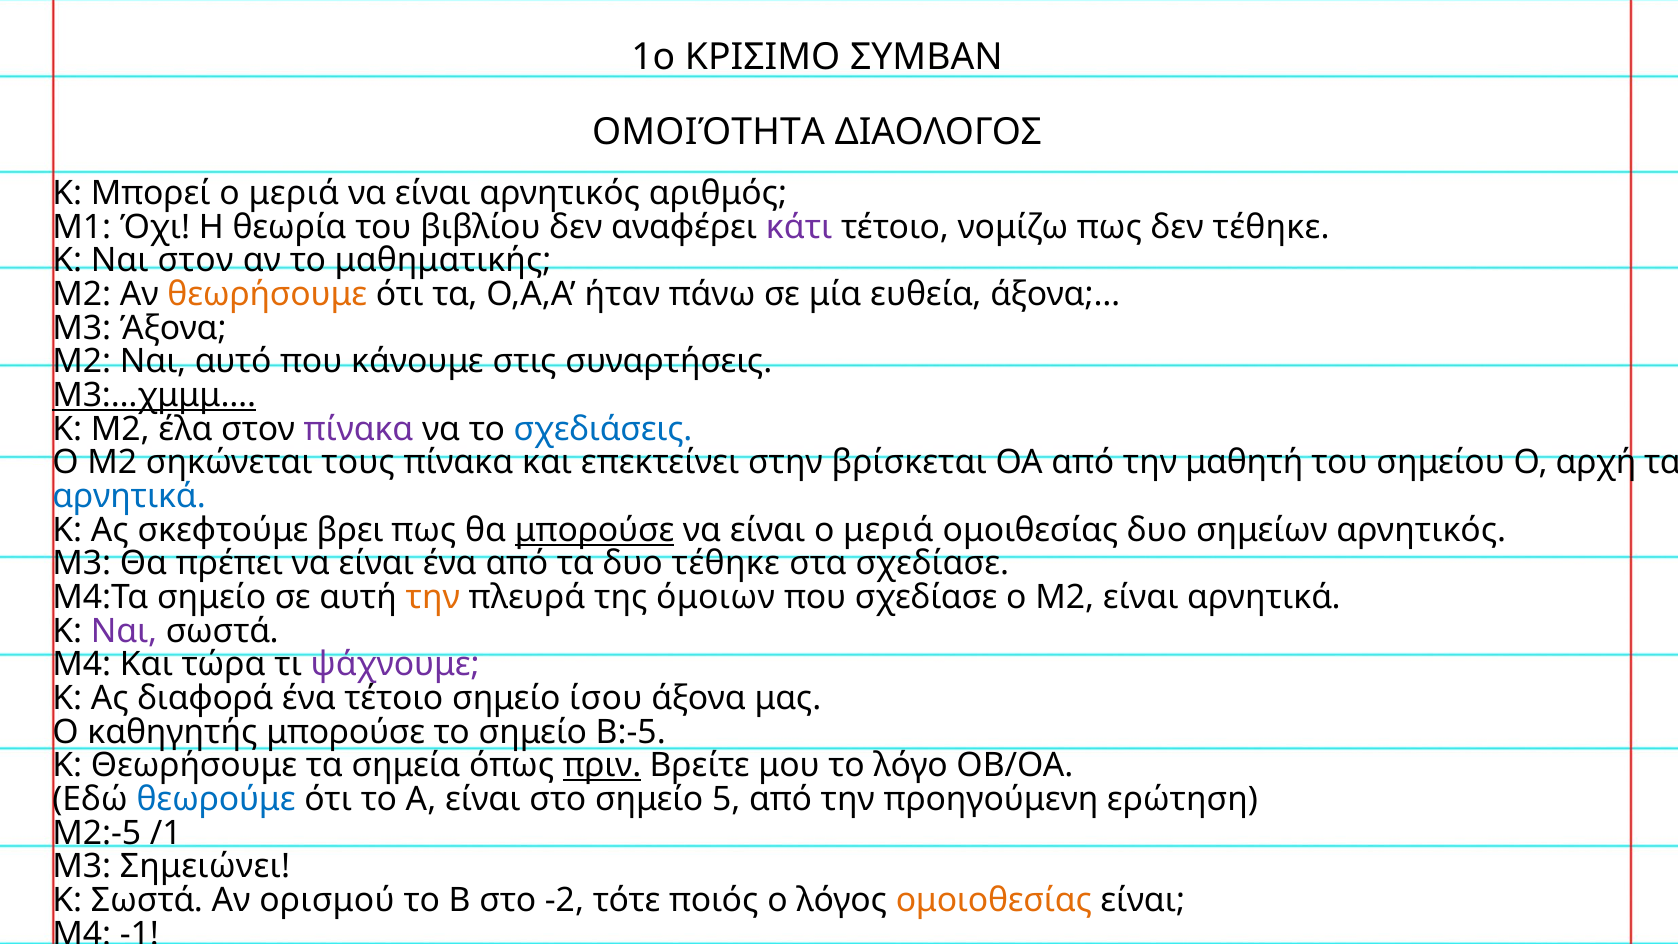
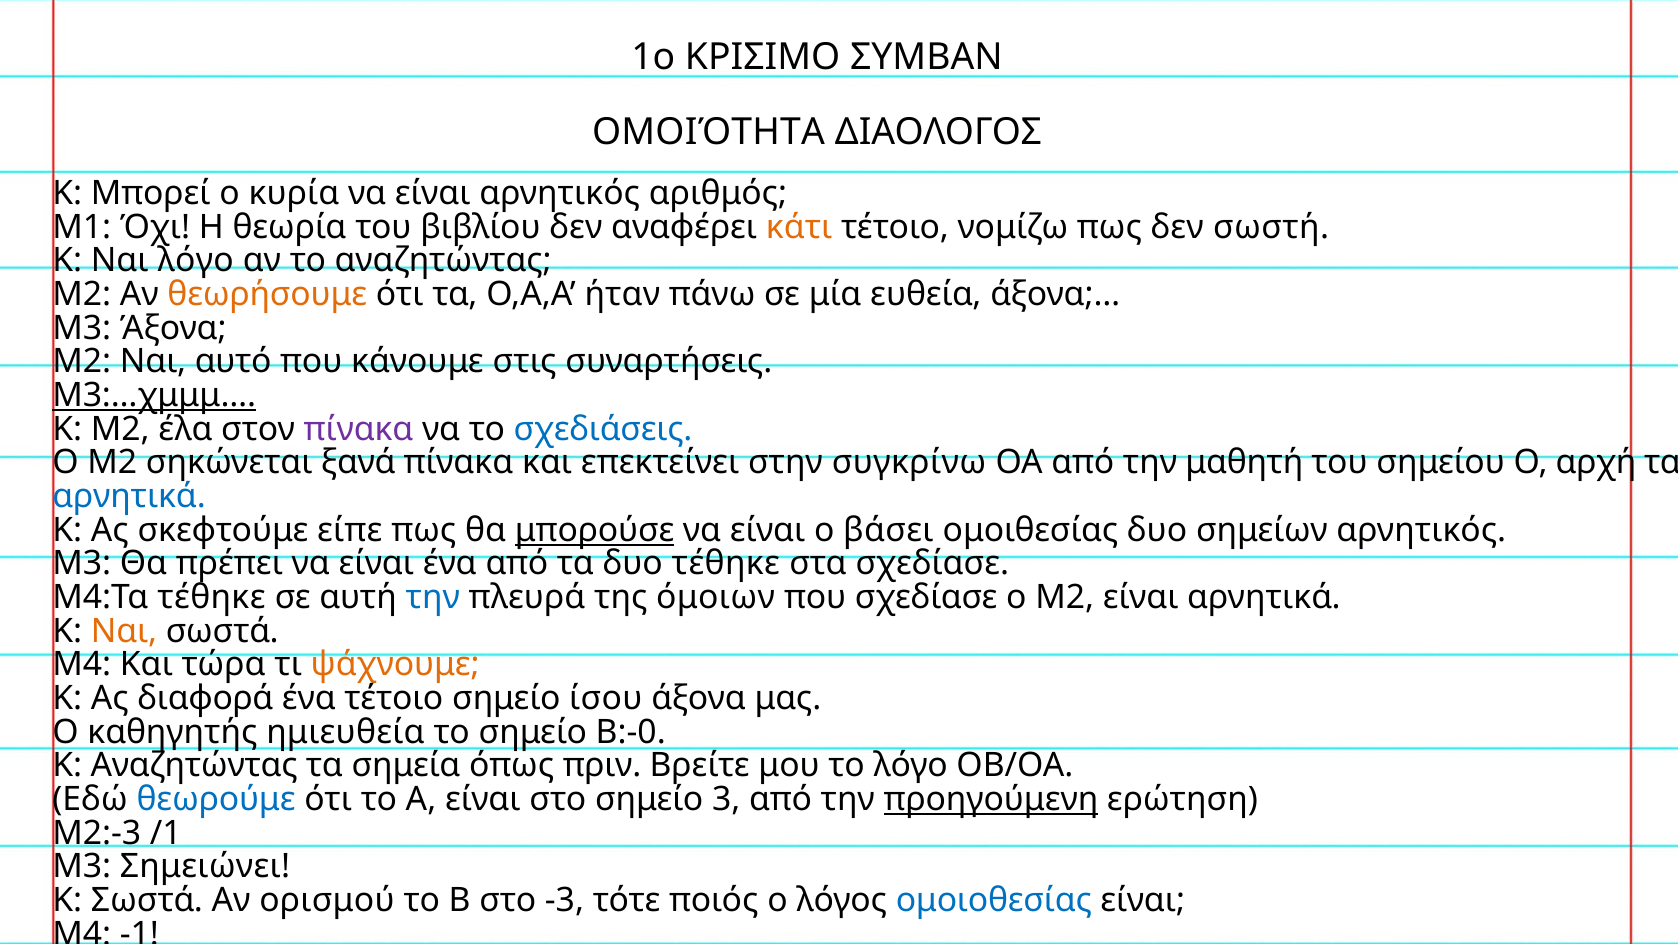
Μπορεί ο μεριά: μεριά -> κυρία (294, 193)
κάτι colour: purple -> orange (799, 227)
δεν τέθηκε: τέθηκε -> σωστή (1271, 227)
Ναι στον: στον -> λόγο (196, 261)
το μαθηματικής: μαθηματικής -> αναζητώντας (443, 261)
τους: τους -> ξανά (358, 463)
βρίσκεται: βρίσκεται -> συγκρίνω (909, 463)
βρει: βρει -> είπε (350, 530)
είναι ο μεριά: μεριά -> βάσει (888, 530)
Μ4:Τα σημείο: σημείο -> τέθηκε (211, 597)
την colour: orange -> blue (433, 597)
Ναι colour: purple -> orange (124, 631)
ψάχνουμε colour: purple -> orange (395, 665)
καθηγητής μπορούσε: μπορούσε -> ημιευθεία (345, 732)
Β:-5: Β:-5 -> Β:-0 (631, 732)
Κ Θεωρήσουμε: Θεωρήσουμε -> Αναζητώντας (194, 766)
πριν underline: present -> none (602, 766)
5: 5 -> 3 (726, 799)
προηγούμενη underline: none -> present (991, 799)
Μ2:-5: Μ2:-5 -> Μ2:-3 (97, 833)
-2: -2 -> -3 (564, 900)
ομοιοθεσίας colour: orange -> blue (994, 900)
